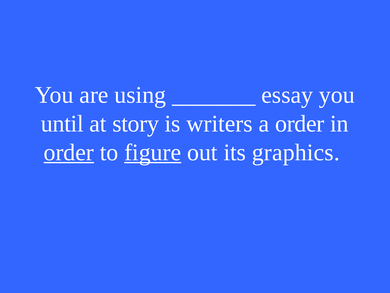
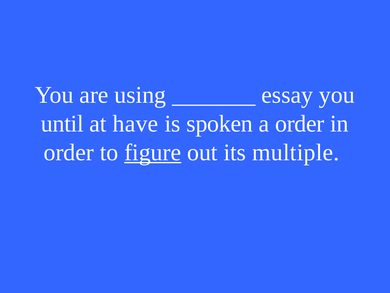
story: story -> have (135, 124)
writers: writers -> spoken (220, 124)
order underline: present -> none (69, 152)
graphics: graphics -> multiple (296, 152)
